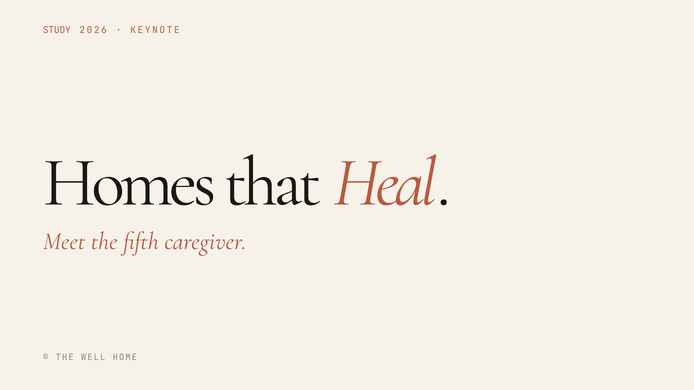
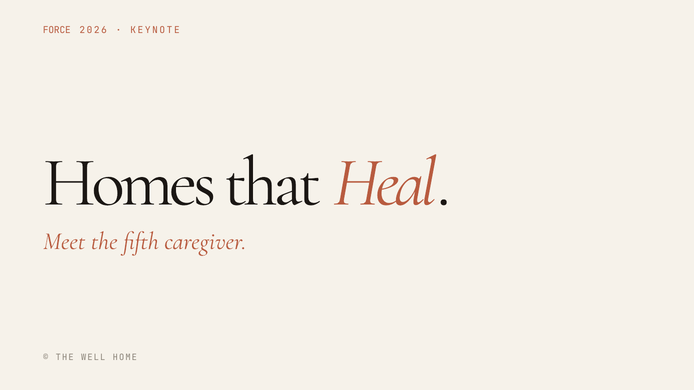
STUDY: STUDY -> FORCE (57, 30)
